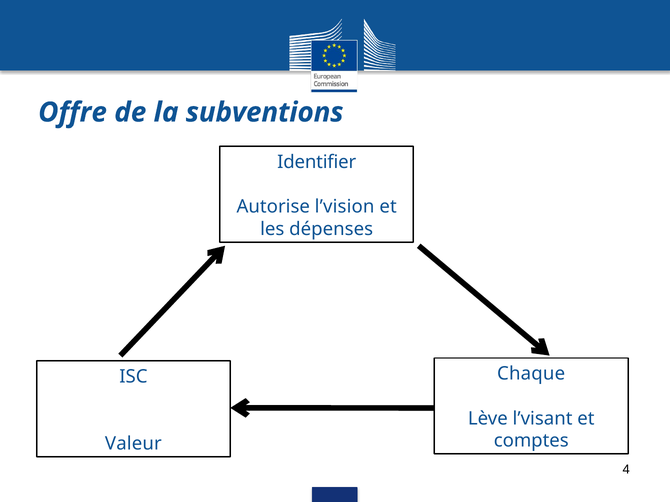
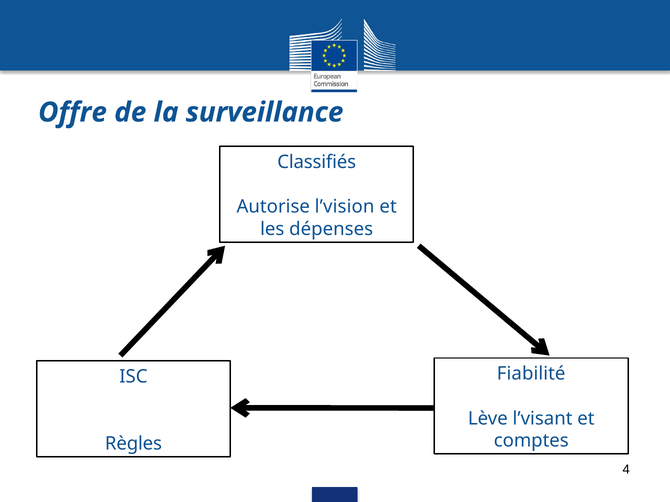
subventions: subventions -> surveillance (265, 112)
Identifier: Identifier -> Classifiés (317, 162)
Chaque: Chaque -> Fiabilité (531, 374)
Valeur: Valeur -> Règles (133, 444)
